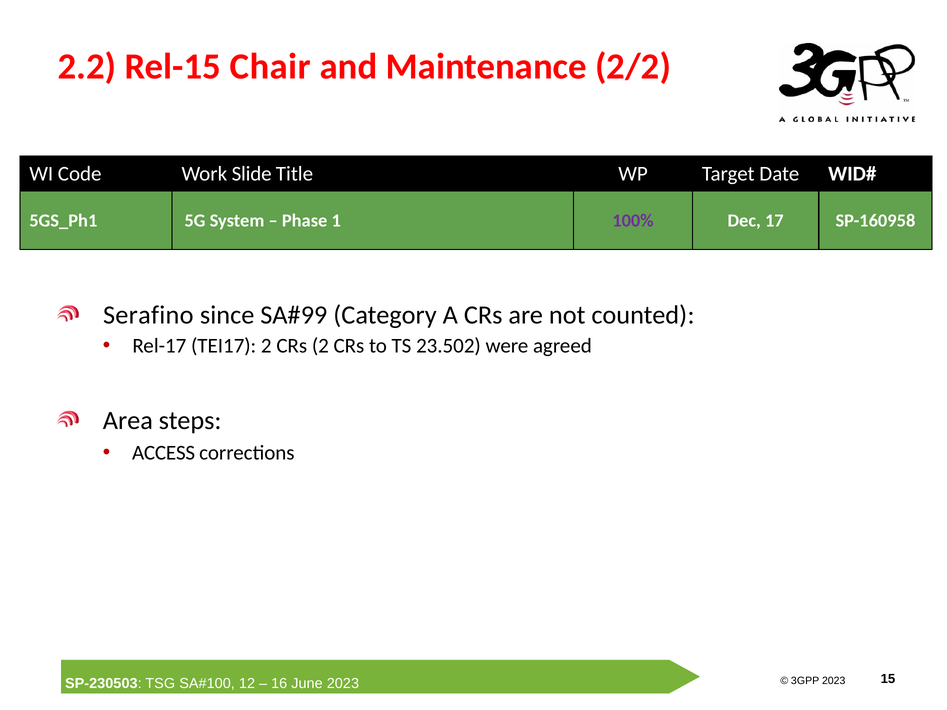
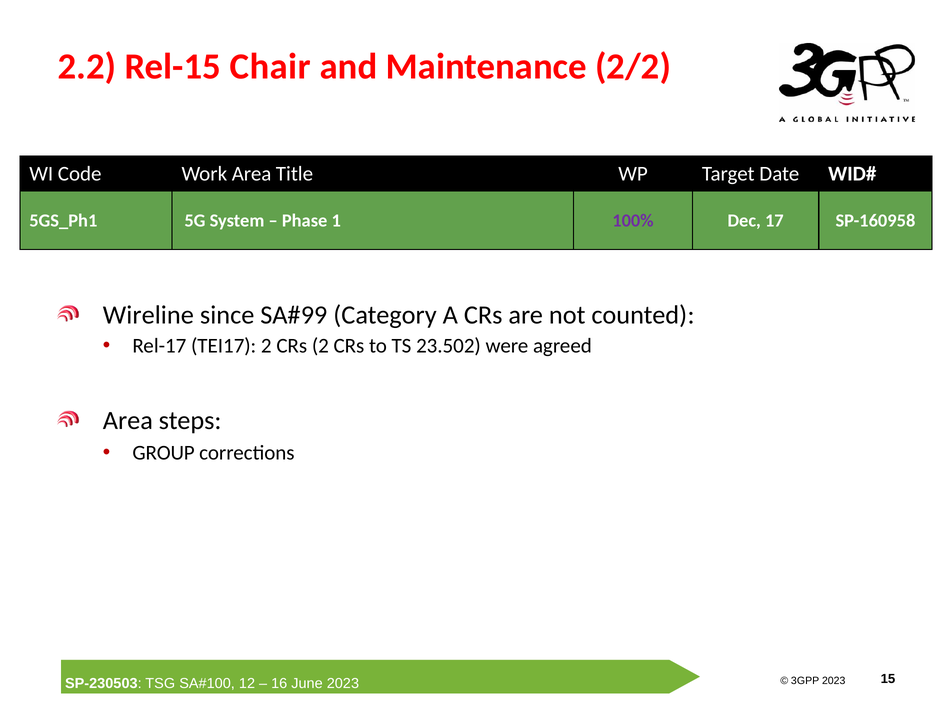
Work Slide: Slide -> Area (252, 174)
Serafino: Serafino -> Wireline (148, 315)
ACCESS: ACCESS -> GROUP (164, 453)
